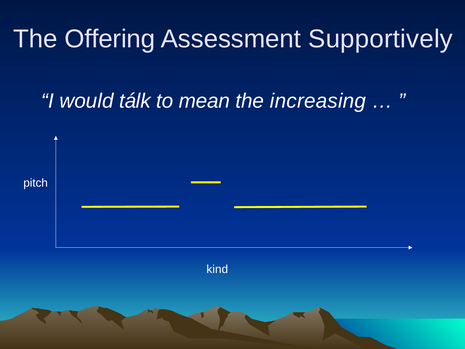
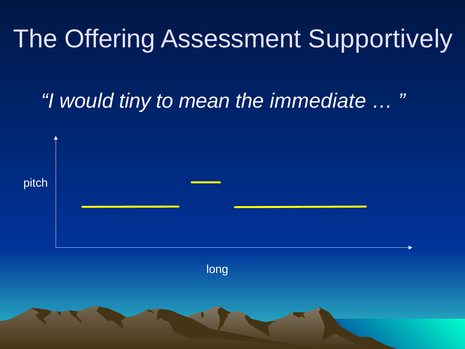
tálk: tálk -> tiny (135, 101)
increasing: increasing -> immediate (318, 101)
kind: kind -> long (217, 269)
